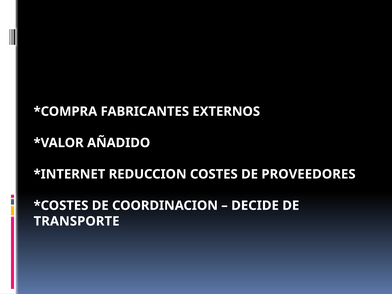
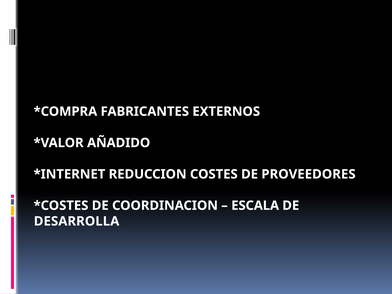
DECIDE: DECIDE -> ESCALA (255, 206)
TRANSPORTE: TRANSPORTE -> DESARROLLA (77, 221)
